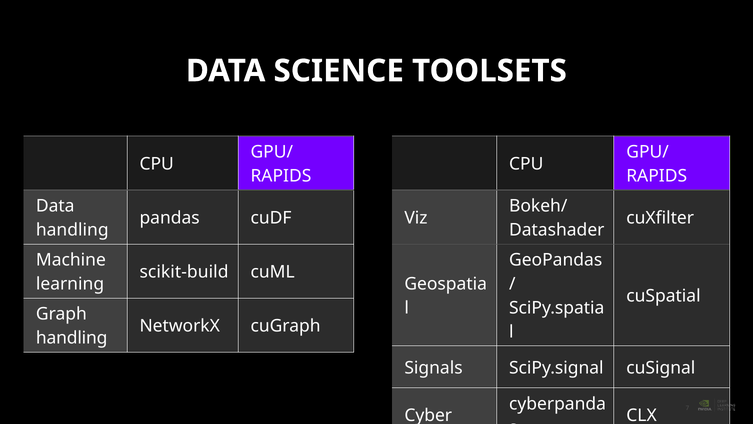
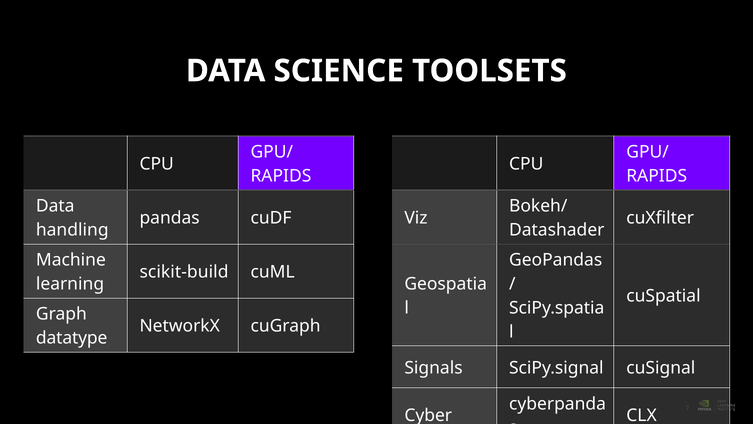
handling: handling -> datatype (72, 338)
